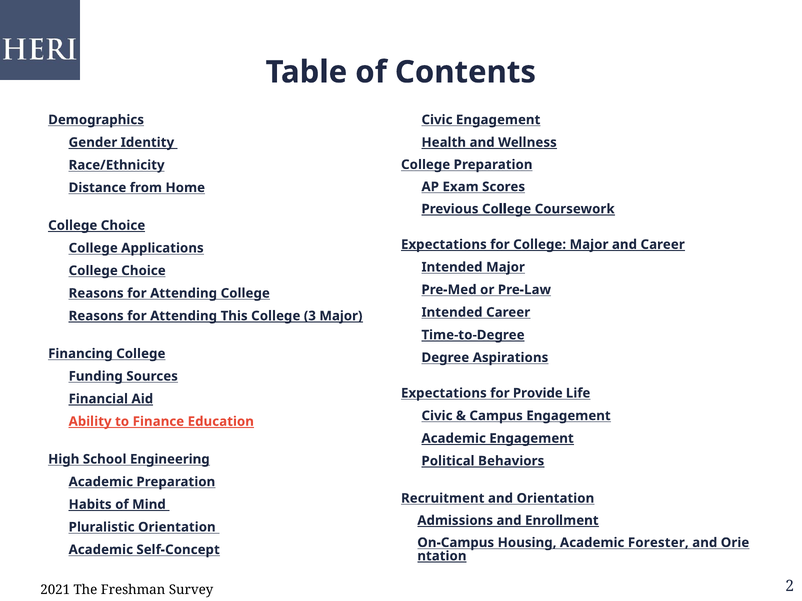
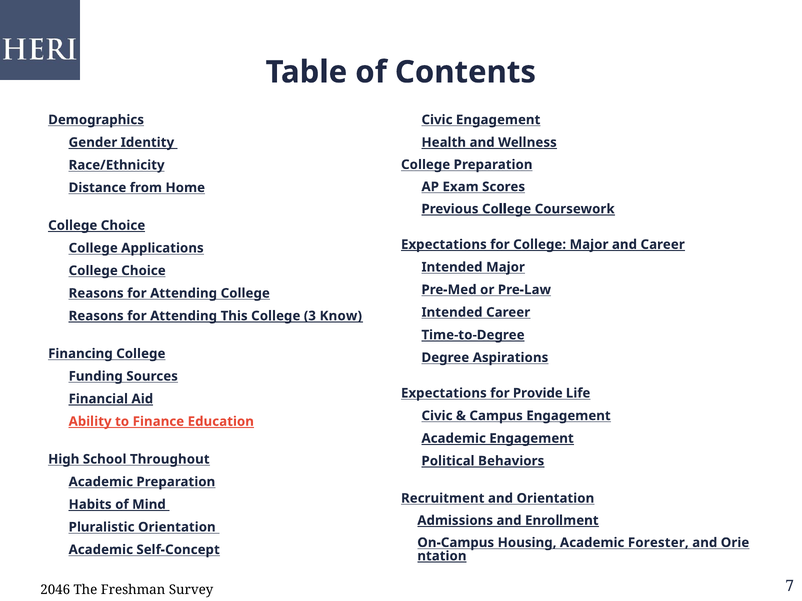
3 Major: Major -> Know (341, 316)
Engineering: Engineering -> Throughout (170, 460)
2021: 2021 -> 2046 (55, 590)
2: 2 -> 7 (790, 586)
